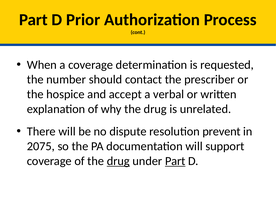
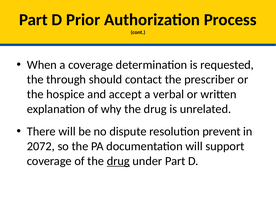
number: number -> through (66, 80)
2075: 2075 -> 2072 (41, 146)
Part underline: present -> none (175, 161)
